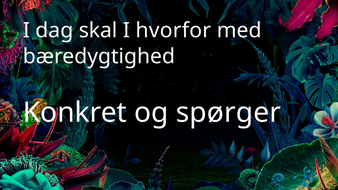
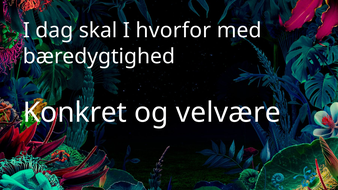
spørger: spørger -> velvære (228, 113)
